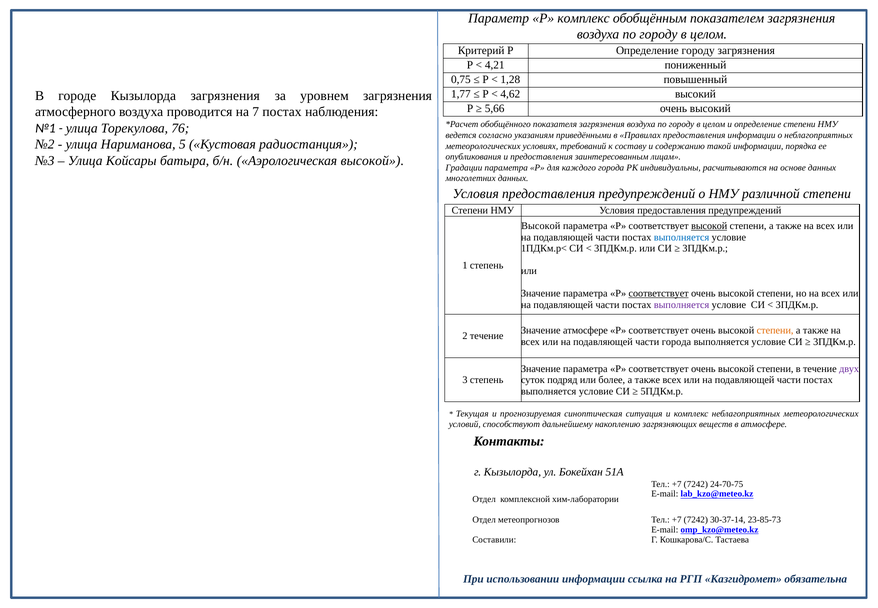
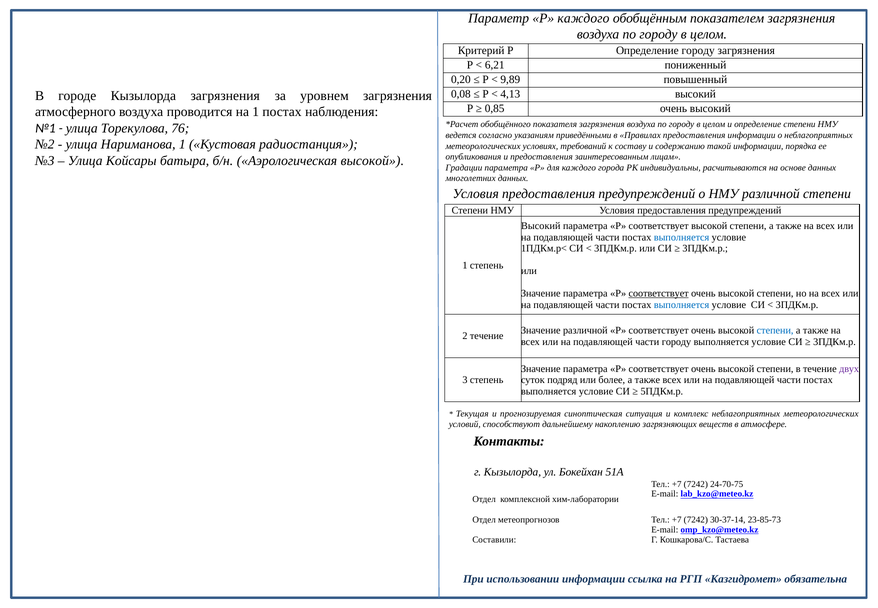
Р комплекс: комплекс -> каждого (583, 18)
4,21: 4,21 -> 6,21 (495, 65)
0,75: 0,75 -> 0,20 (461, 80)
1,28: 1,28 -> 9,89 (510, 80)
1,77: 1,77 -> 0,08 (461, 94)
4,62: 4,62 -> 4,13 (510, 94)
5,66: 5,66 -> 0,85 (495, 109)
на 7: 7 -> 1 (256, 112)
Нариманова 5: 5 -> 1 (182, 144)
Высокой: Высокой -> Высокий (541, 226)
высокой underline: present -> none (709, 226)
выполняется colour: purple -> blue (682, 305)
Значение атмосфере: атмосфере -> различной (585, 330)
степени colour: orange -> blue (775, 330)
части города: города -> городу (676, 342)
